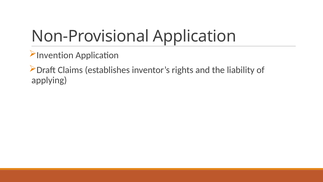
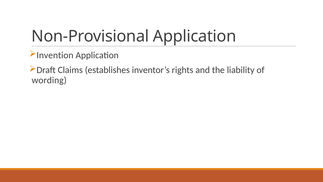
applying: applying -> wording (49, 80)
